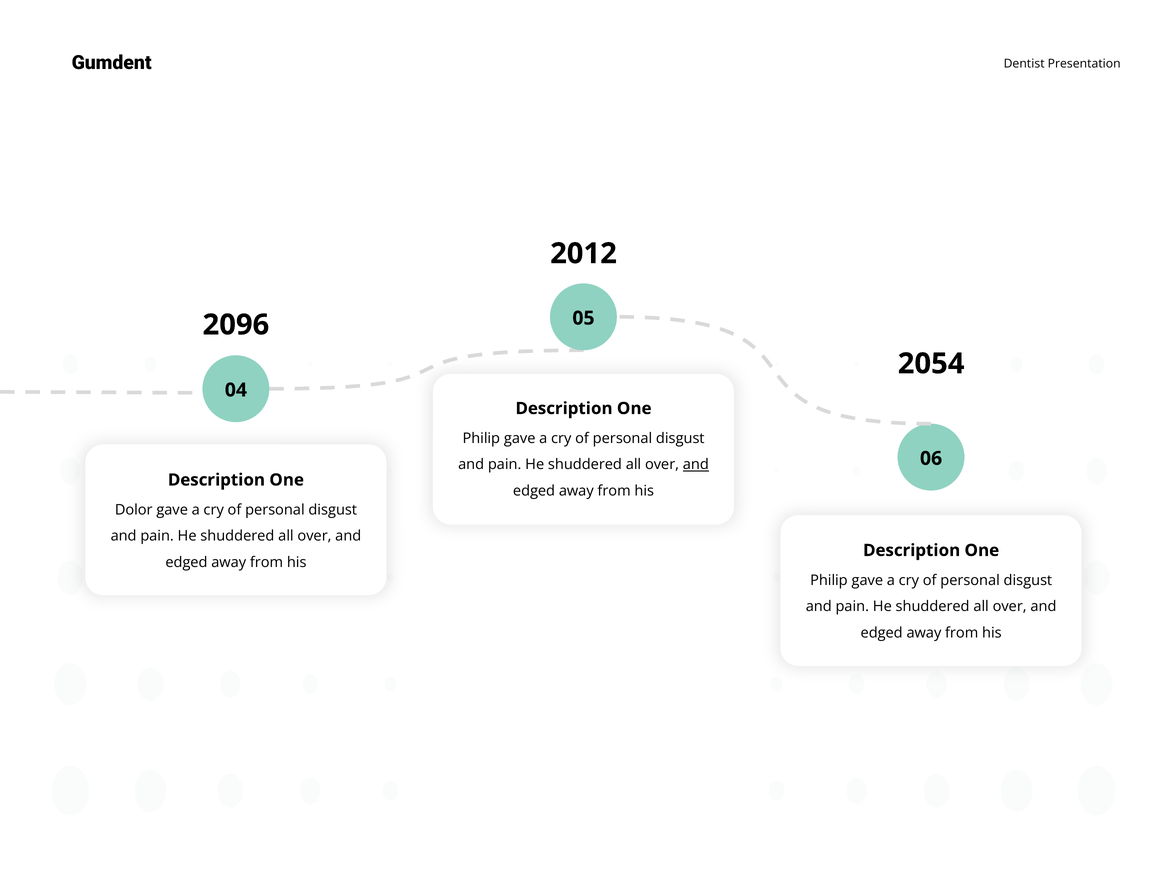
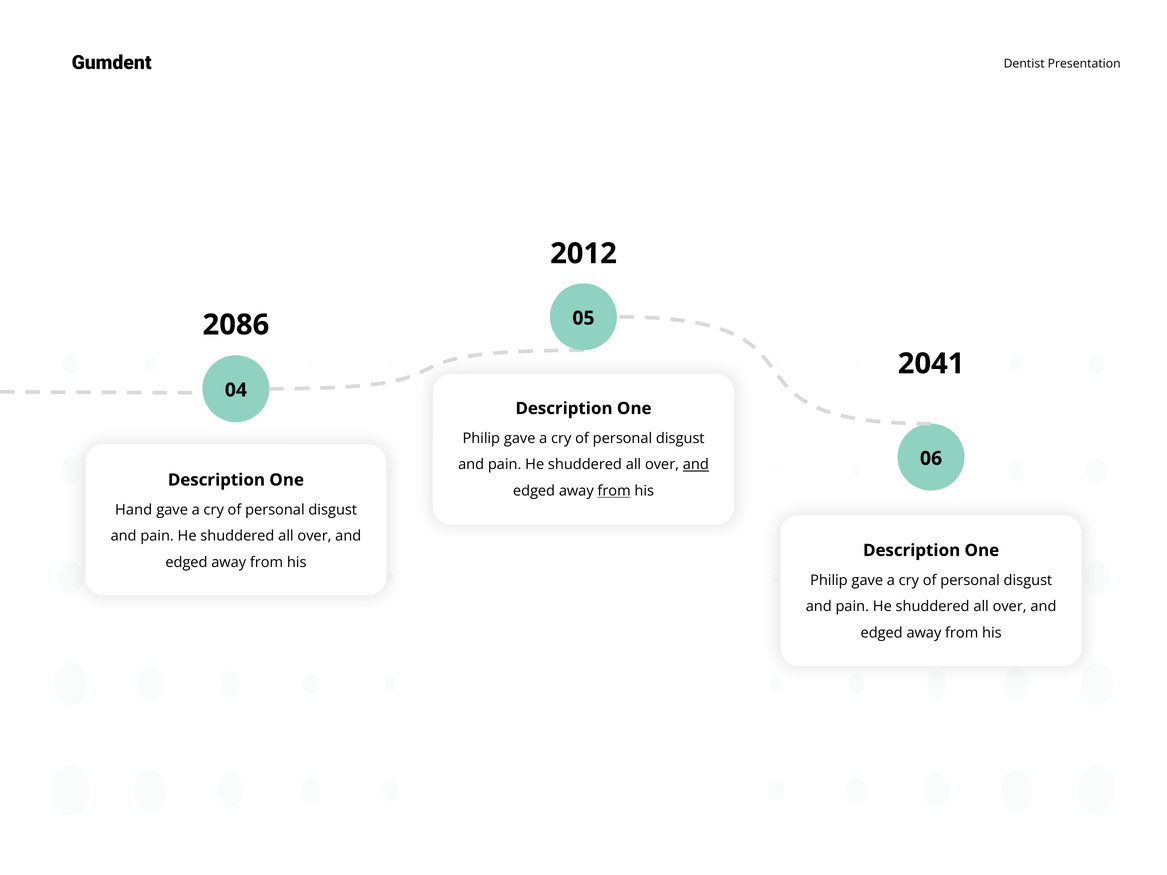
2096: 2096 -> 2086 (236, 325)
2054: 2054 -> 2041 (931, 364)
from underline: none -> present (614, 491)
Dolor: Dolor -> Hand (134, 510)
